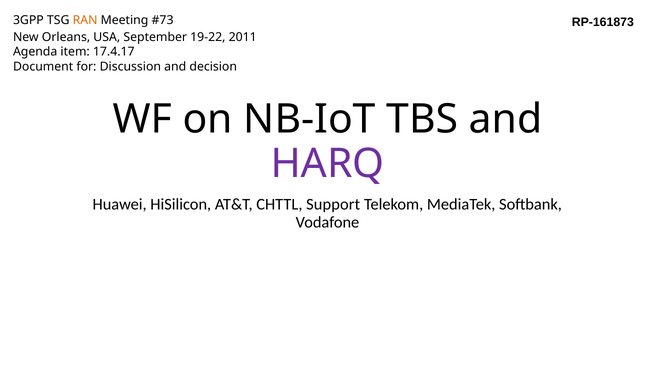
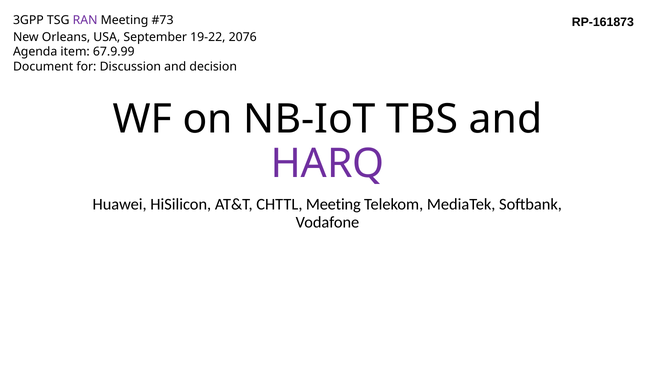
RAN colour: orange -> purple (85, 20)
2011: 2011 -> 2076 (243, 37)
17.4.17: 17.4.17 -> 67.9.99 (114, 52)
CHTTL Support: Support -> Meeting (333, 205)
